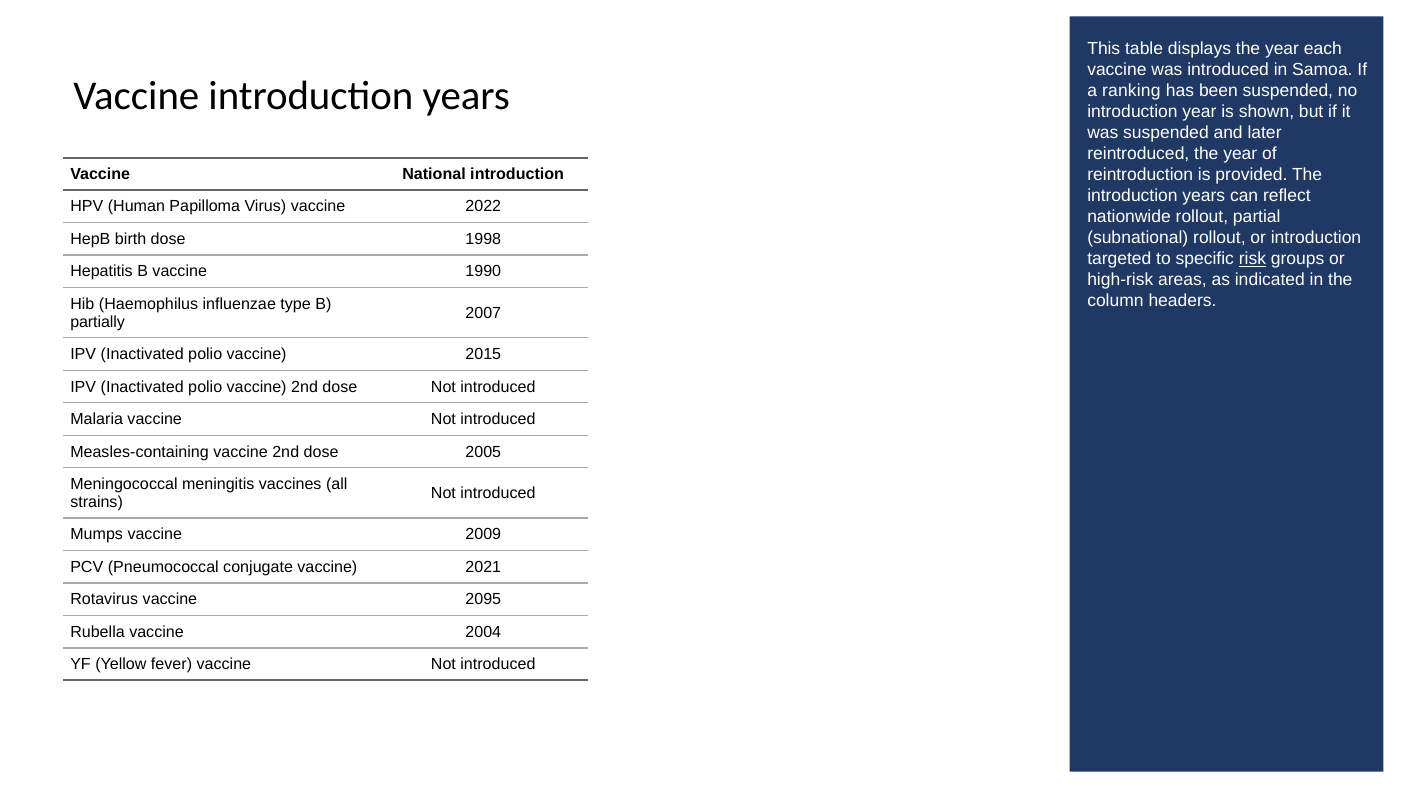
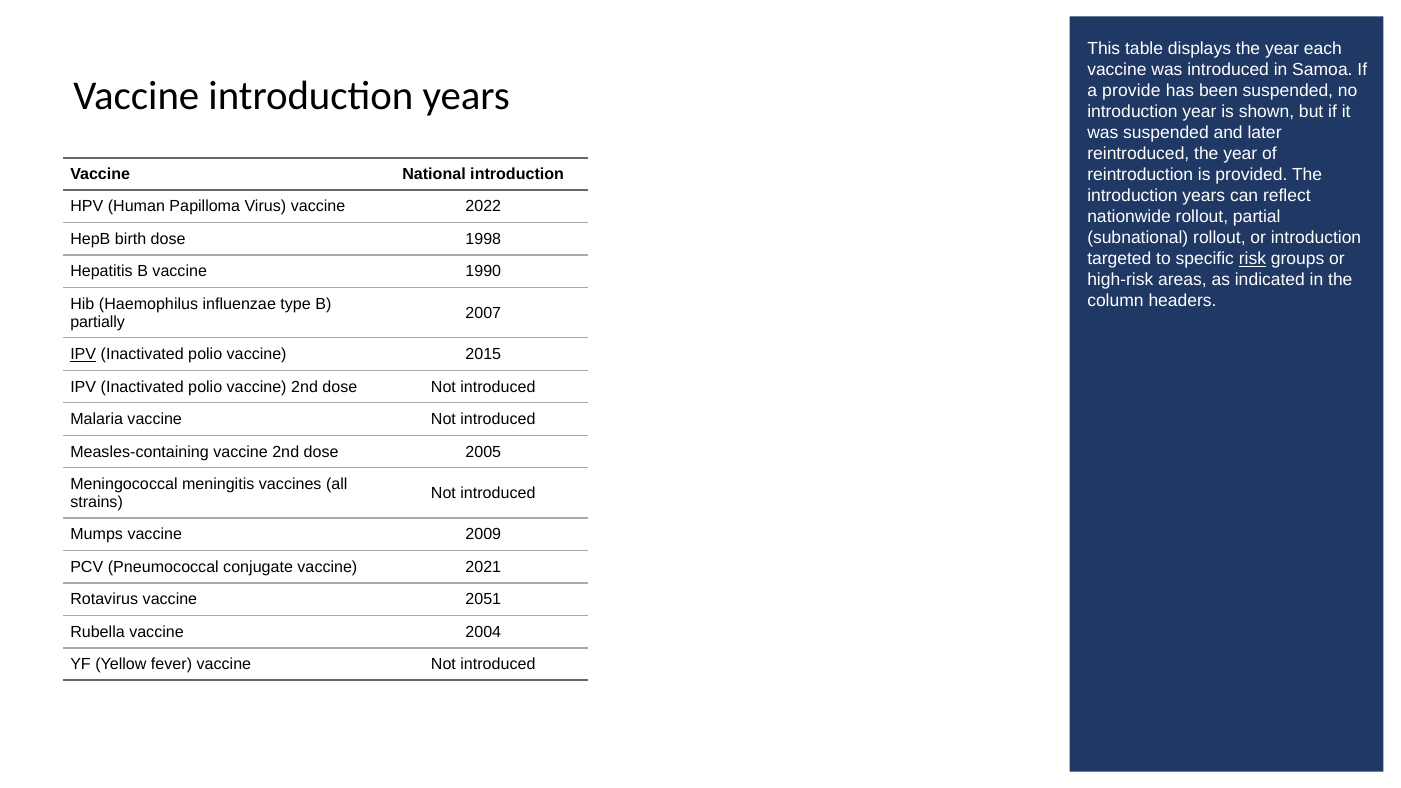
ranking: ranking -> provide (1131, 90)
IPV underline: none -> present (83, 354)
2095: 2095 -> 2051 (483, 600)
